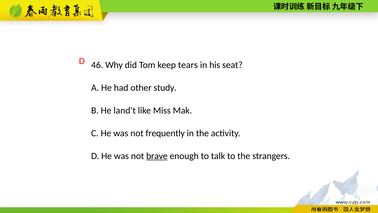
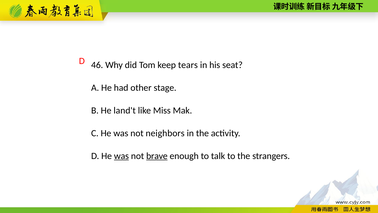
study: study -> stage (165, 88)
frequently: frequently -> neighbors (165, 133)
was underline: none -> present (121, 156)
